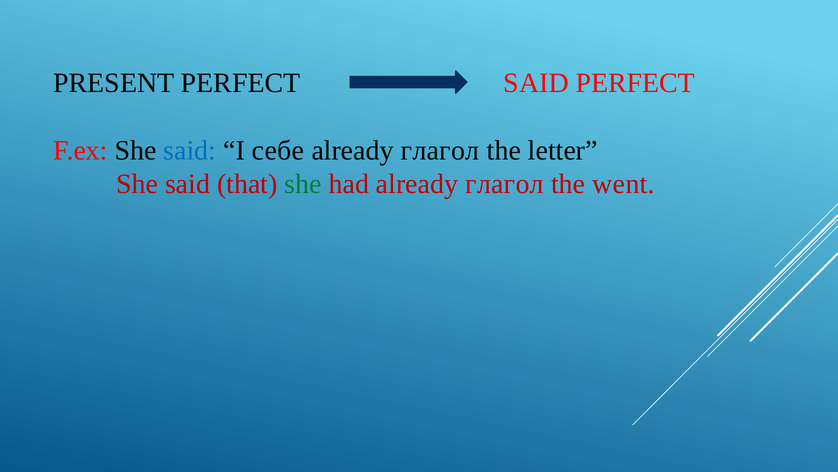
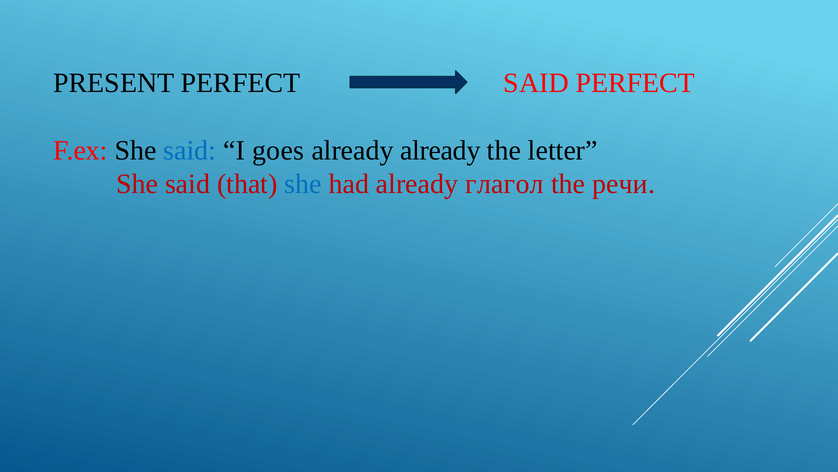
себе: себе -> goes (278, 150)
глагол: глагол -> already (440, 150)
she colour: green -> blue (303, 184)
went: went -> речи (624, 184)
